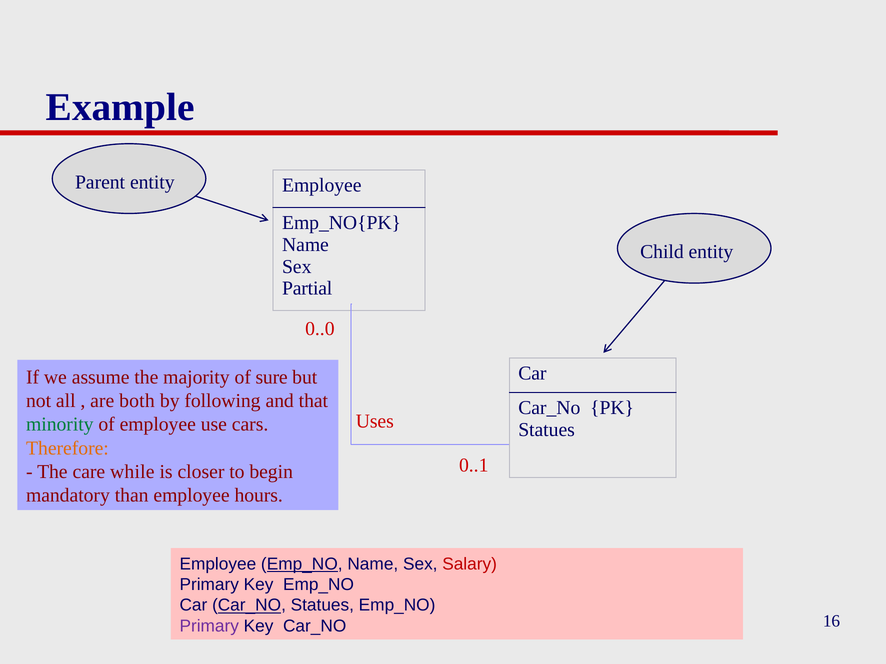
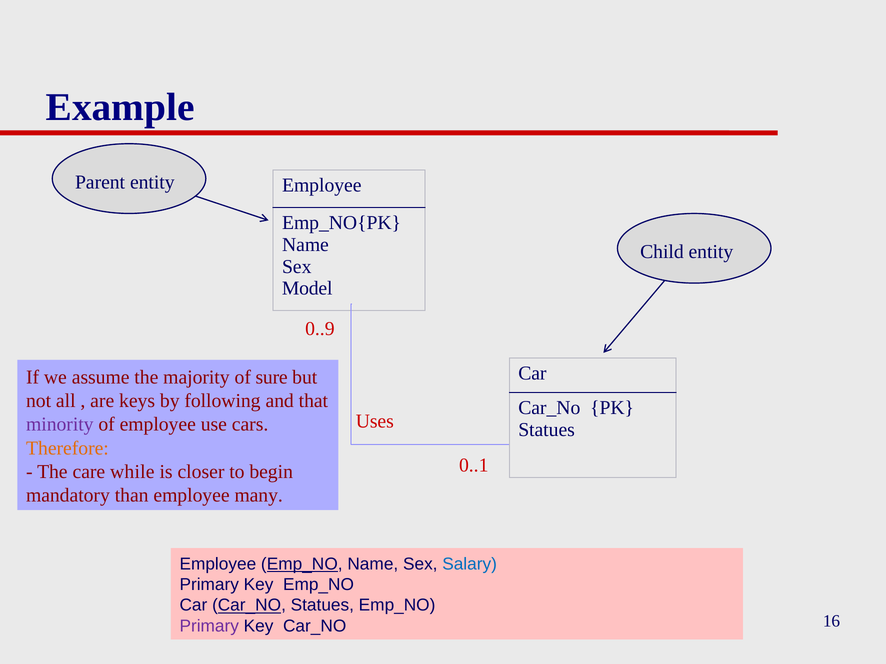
Partial: Partial -> Model (307, 289)
0..0: 0..0 -> 0..9 (320, 329)
both: both -> keys (137, 401)
minority colour: green -> purple (60, 425)
hours: hours -> many (259, 496)
Salary colour: red -> blue (470, 564)
